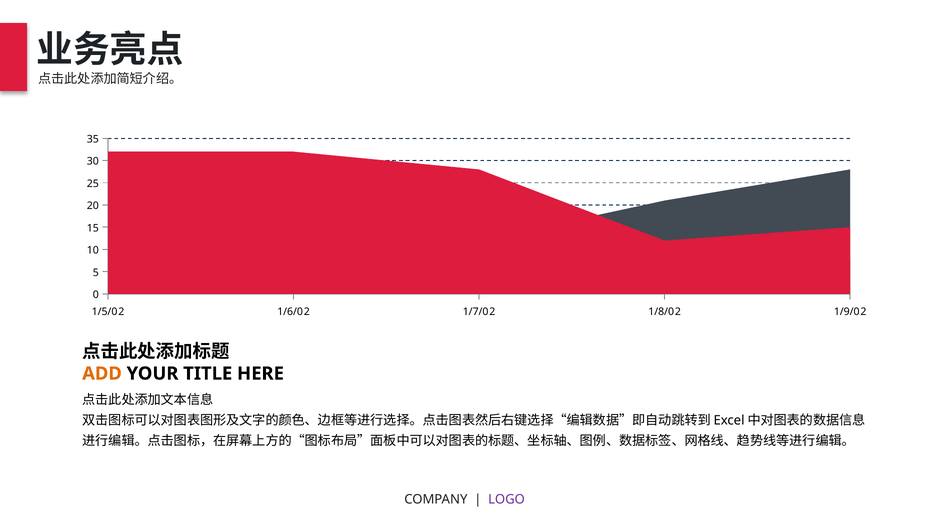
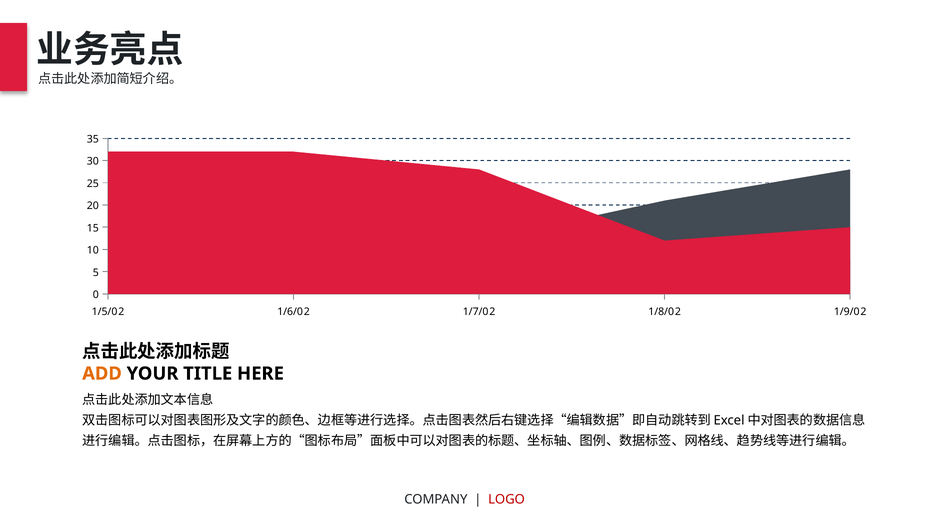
LOGO colour: purple -> red (507, 500)
